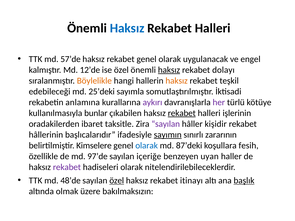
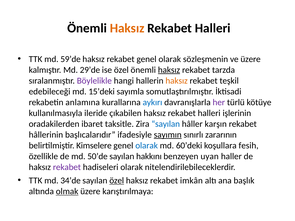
Haksız colour: blue -> orange (127, 28)
57’de: 57’de -> 59’de (71, 59)
uygulanacak: uygulanacak -> sözleşmenin (206, 59)
ve engel: engel -> üzere (251, 59)
12’de: 12’de -> 29’de (90, 70)
dolayı: dolayı -> tarzda (223, 70)
Böylelikle colour: orange -> purple (94, 81)
25’deki: 25’deki -> 15’deki (102, 92)
aykırı colour: purple -> blue (152, 102)
bunlar: bunlar -> ileride (96, 113)
rekabet underline: present -> none (182, 113)
sayılan colour: purple -> blue (166, 124)
kişidir: kişidir -> karşın (216, 124)
87’deki: 87’deki -> 60’deki (189, 146)
97’de: 97’de -> 50’de (97, 156)
içeriğe: içeriğe -> hakkını (149, 156)
48’de: 48’de -> 34’de (71, 181)
itinayı: itinayı -> imkân (191, 181)
başlık underline: present -> none (244, 181)
olmak underline: none -> present (67, 192)
bakılmaksızın: bakılmaksızın -> karıştırılmaya (128, 192)
